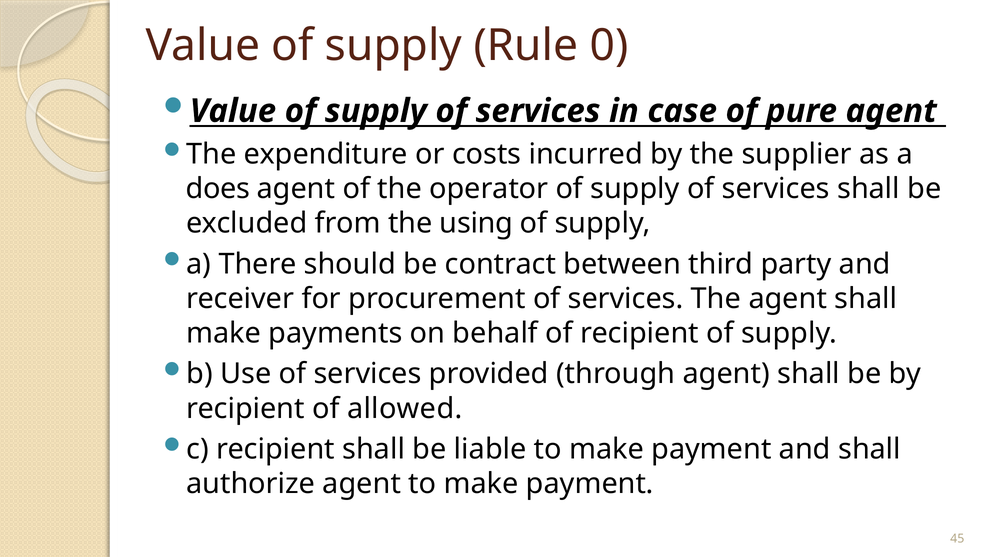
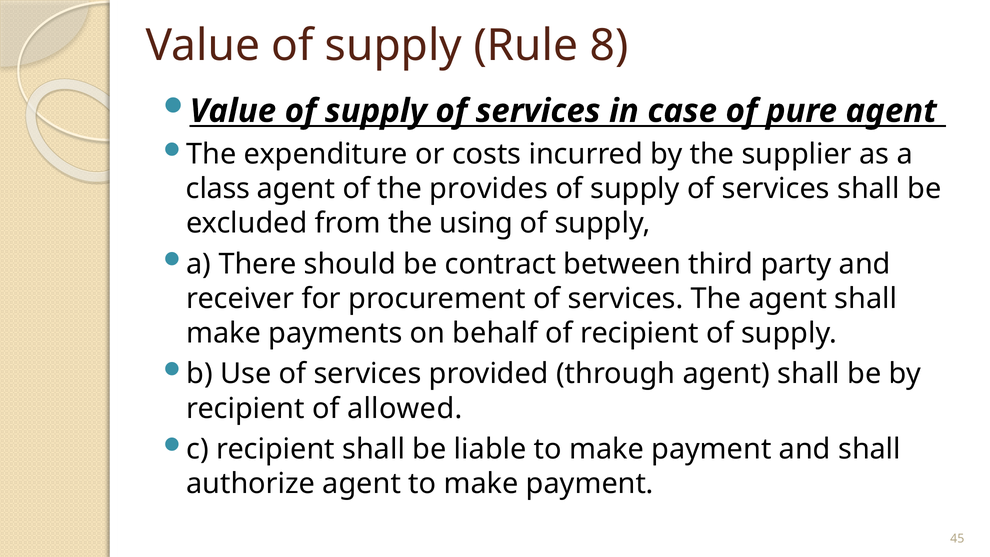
0: 0 -> 8 (609, 46)
does: does -> class (218, 189)
operator: operator -> provides (489, 189)
